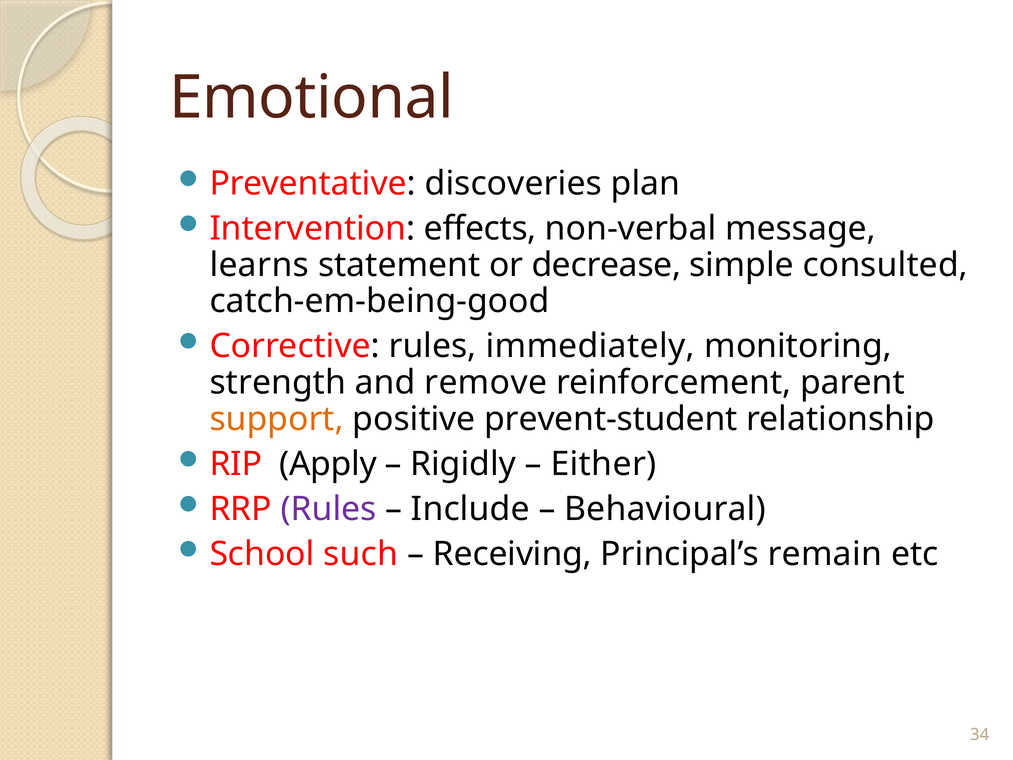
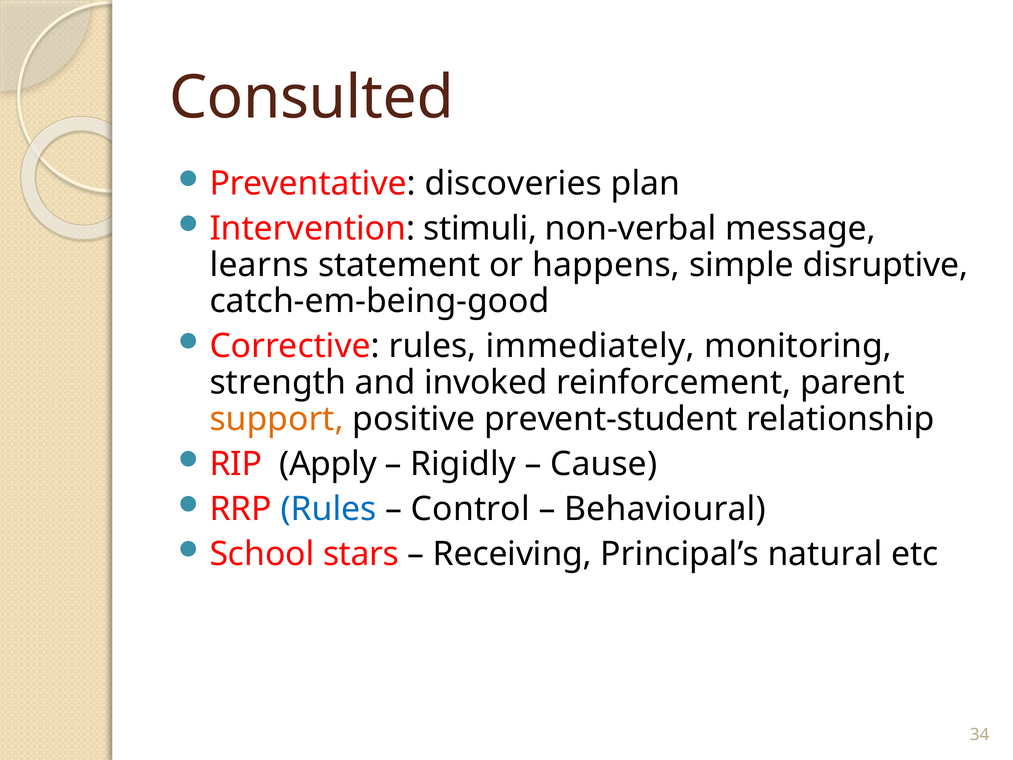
Emotional: Emotional -> Consulted (311, 98)
effects: effects -> stimuli (480, 228)
decrease: decrease -> happens (606, 265)
consulted: consulted -> disruptive (885, 265)
remove: remove -> invoked (486, 383)
Either: Either -> Cause (604, 464)
Rules colour: purple -> blue (329, 509)
Include: Include -> Control (470, 509)
such: such -> stars (361, 554)
remain: remain -> natural (825, 554)
